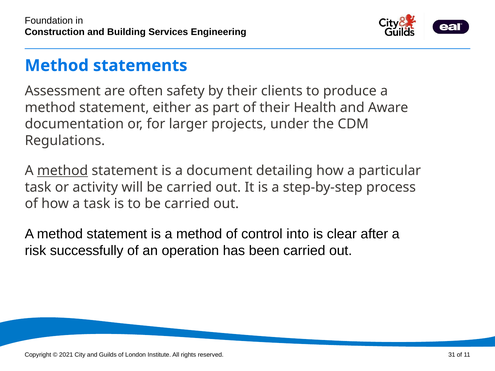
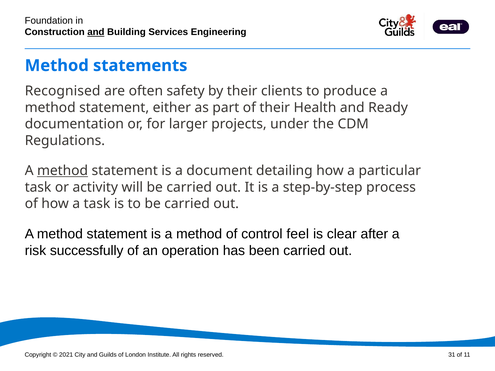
and underline: none -> present (96, 32)
Assessment: Assessment -> Recognised (63, 91)
Aware: Aware -> Ready (388, 108)
into: into -> feel (298, 234)
